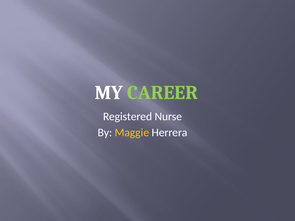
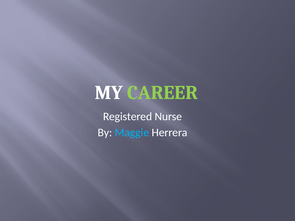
Maggie colour: yellow -> light blue (132, 133)
